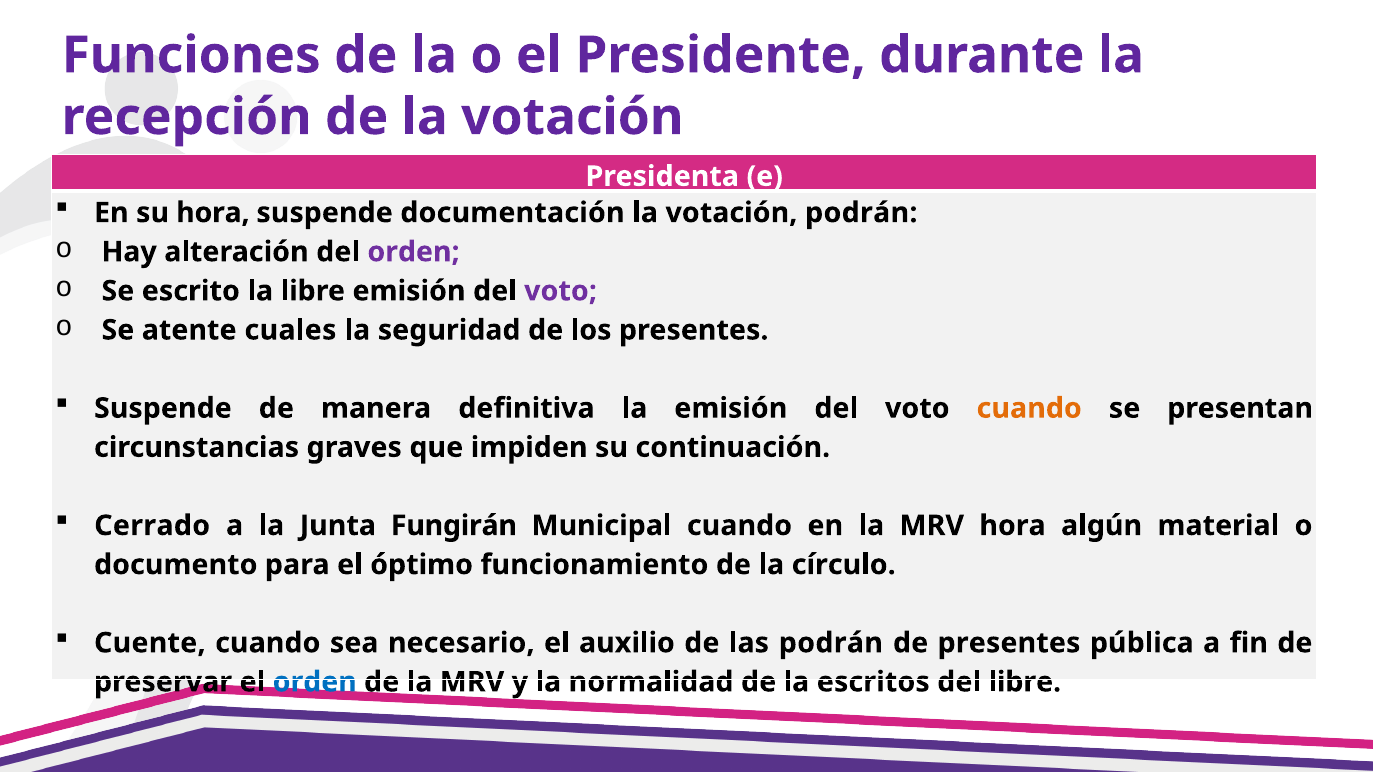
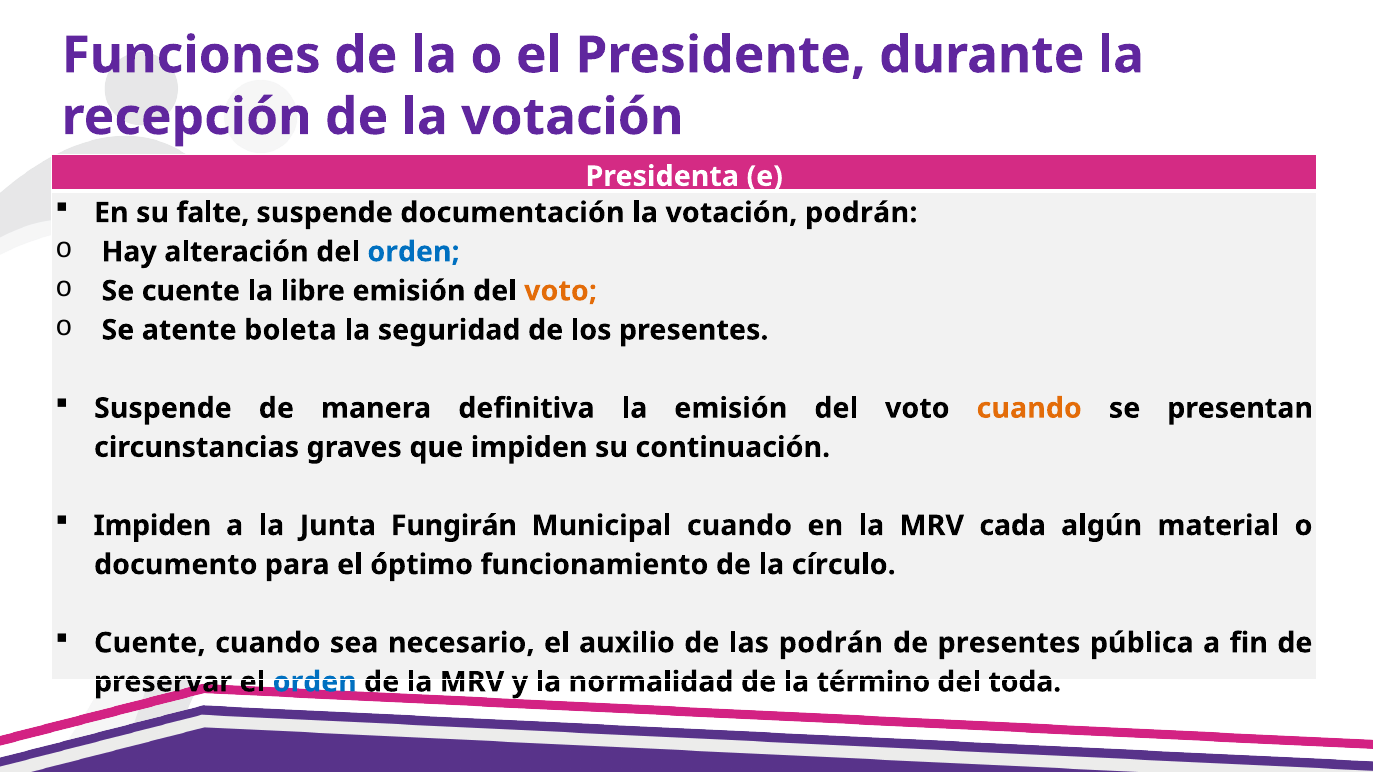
su hora: hora -> falte (213, 213)
orden colour: purple -> blue (413, 252)
Se escrito: escrito -> cuente (191, 291)
voto colour: purple -> orange (561, 291)
cuales: cuales -> boleta (290, 330)
Cerrado: Cerrado -> Impiden (152, 526)
MRV hora: hora -> cada (1013, 526)
escritos: escritos -> término (873, 682)
del libre: libre -> toda (1025, 682)
